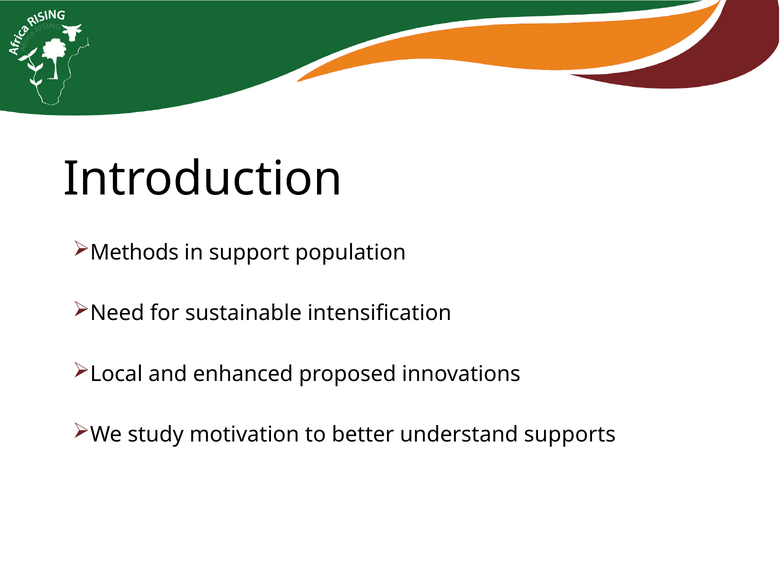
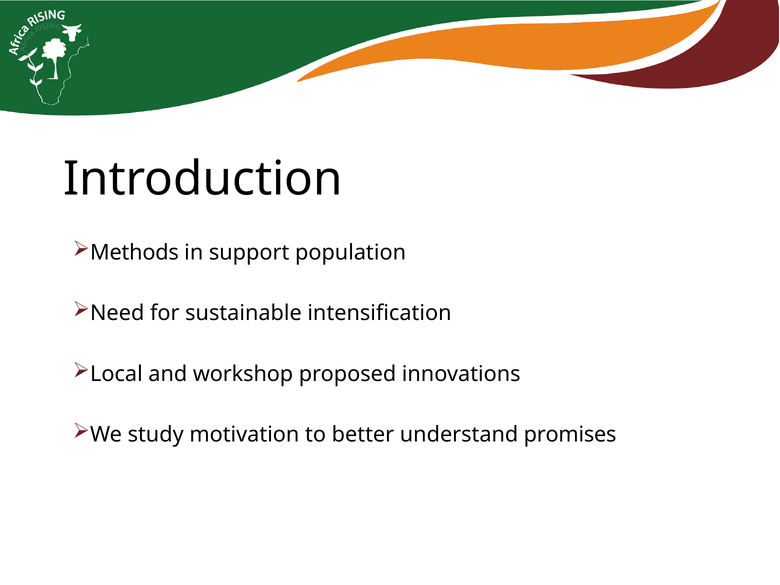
enhanced: enhanced -> workshop (243, 374)
supports: supports -> promises (570, 435)
